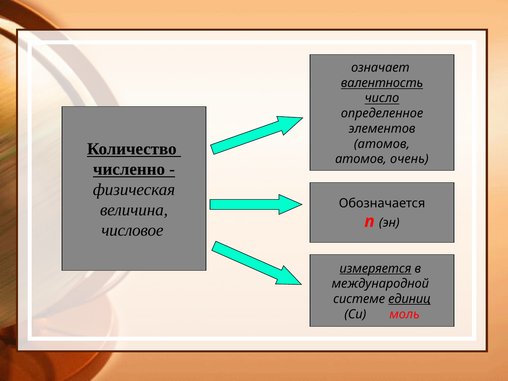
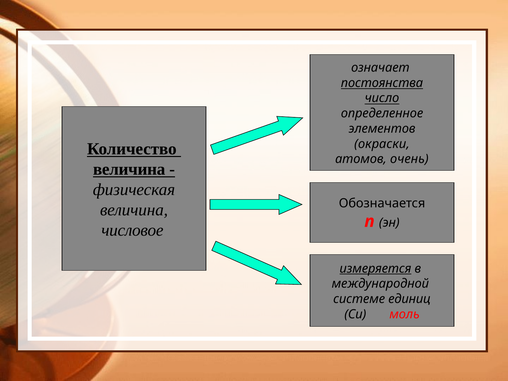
валентность: валентность -> постоянства (382, 83)
атомов: атомов -> окраски (382, 144)
численно: численно -> величина (129, 169)
единиц underline: present -> none (409, 299)
